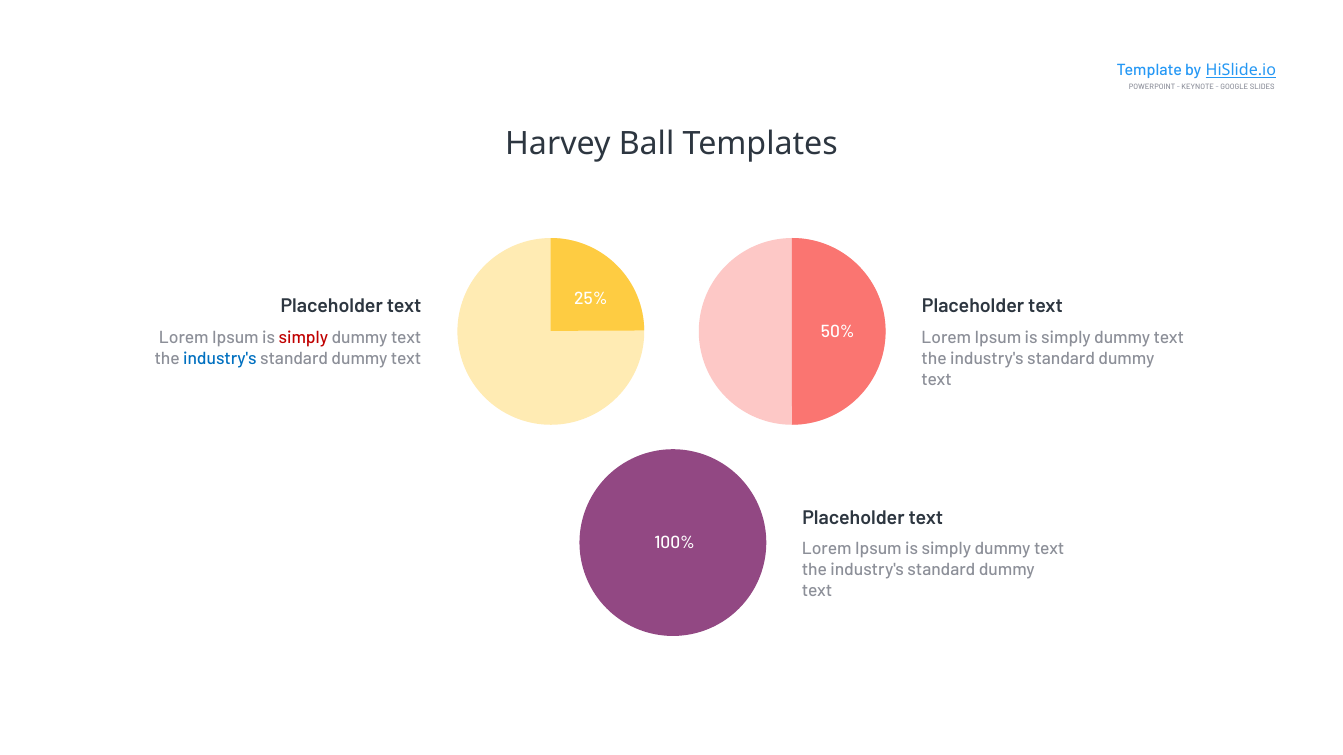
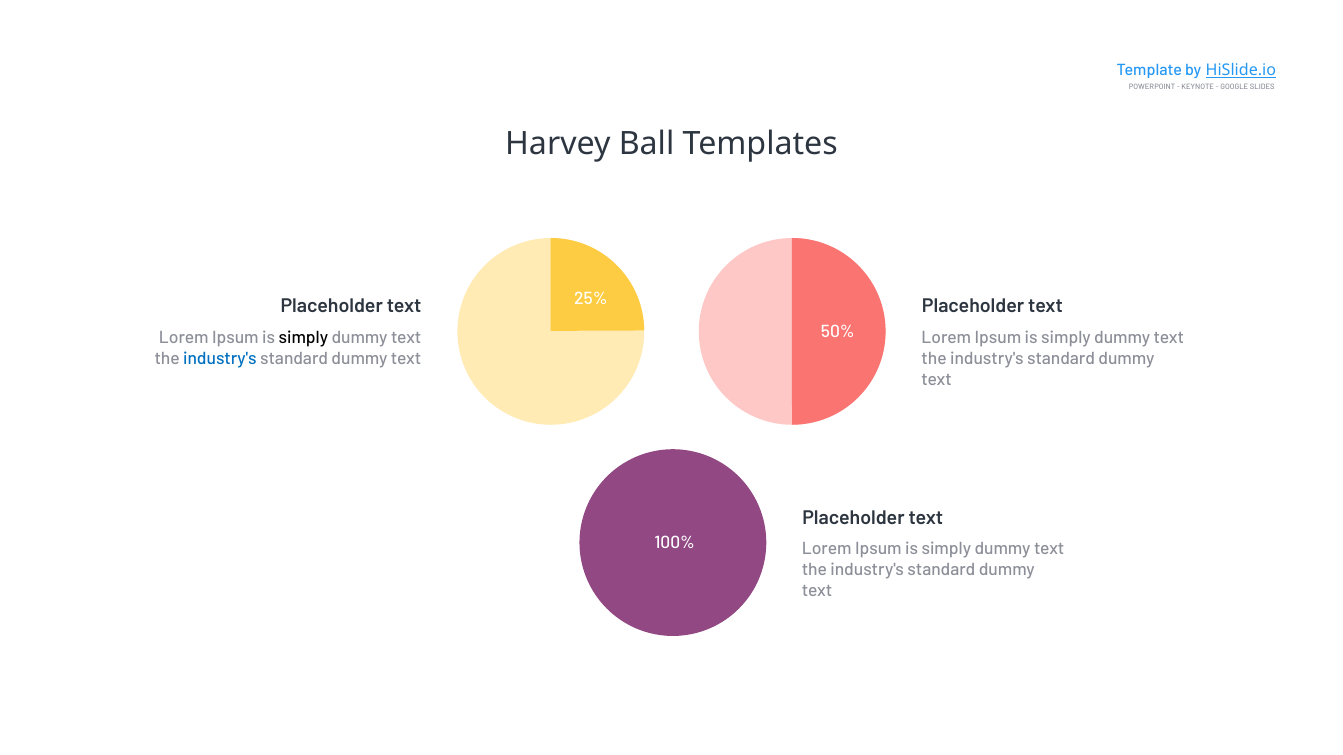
simply colour: red -> black (303, 338)
